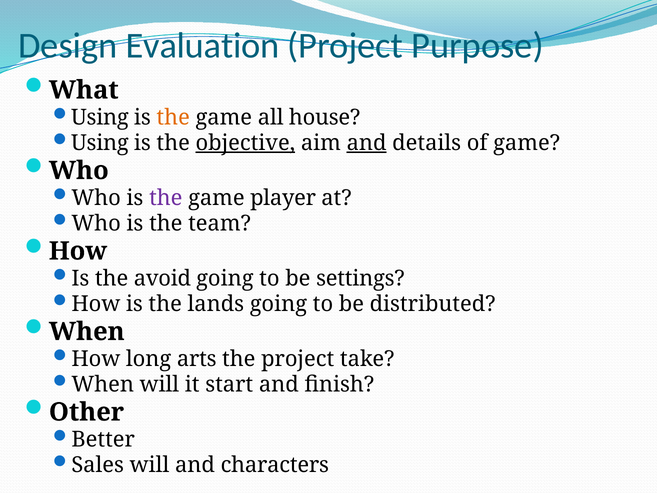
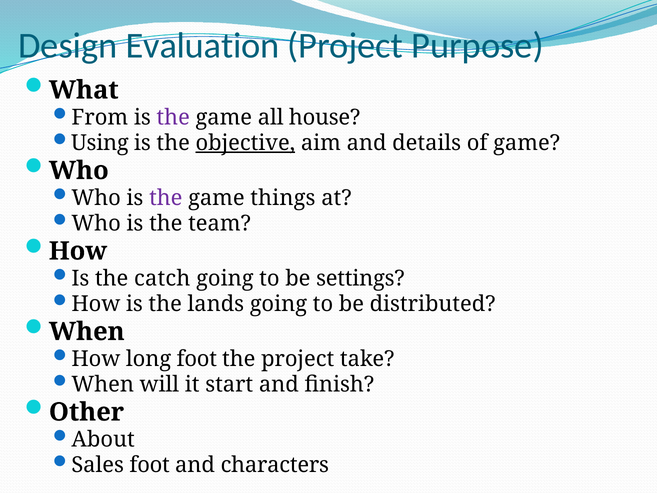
Using: Using -> From (100, 117)
the colour: orange -> purple (173, 117)
and underline: present -> none (367, 143)
player: player -> things (283, 198)
avoid: avoid -> catch (162, 278)
long arts: arts -> foot (197, 359)
Better: Better -> About (103, 439)
Sales will: will -> foot (150, 465)
